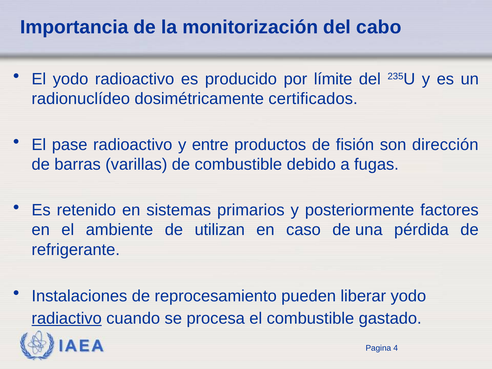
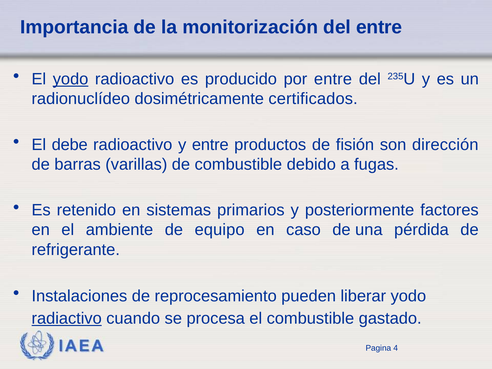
del cabo: cabo -> entre (379, 27)
yodo underline: none -> present (71, 79)
por límite: límite -> entre (333, 79)
pase: pase -> debe (70, 145)
utilizan: utilizan -> equipo (220, 230)
